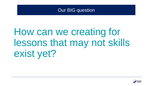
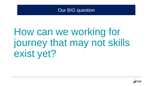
creating: creating -> working (89, 32)
lessons: lessons -> journey (31, 43)
